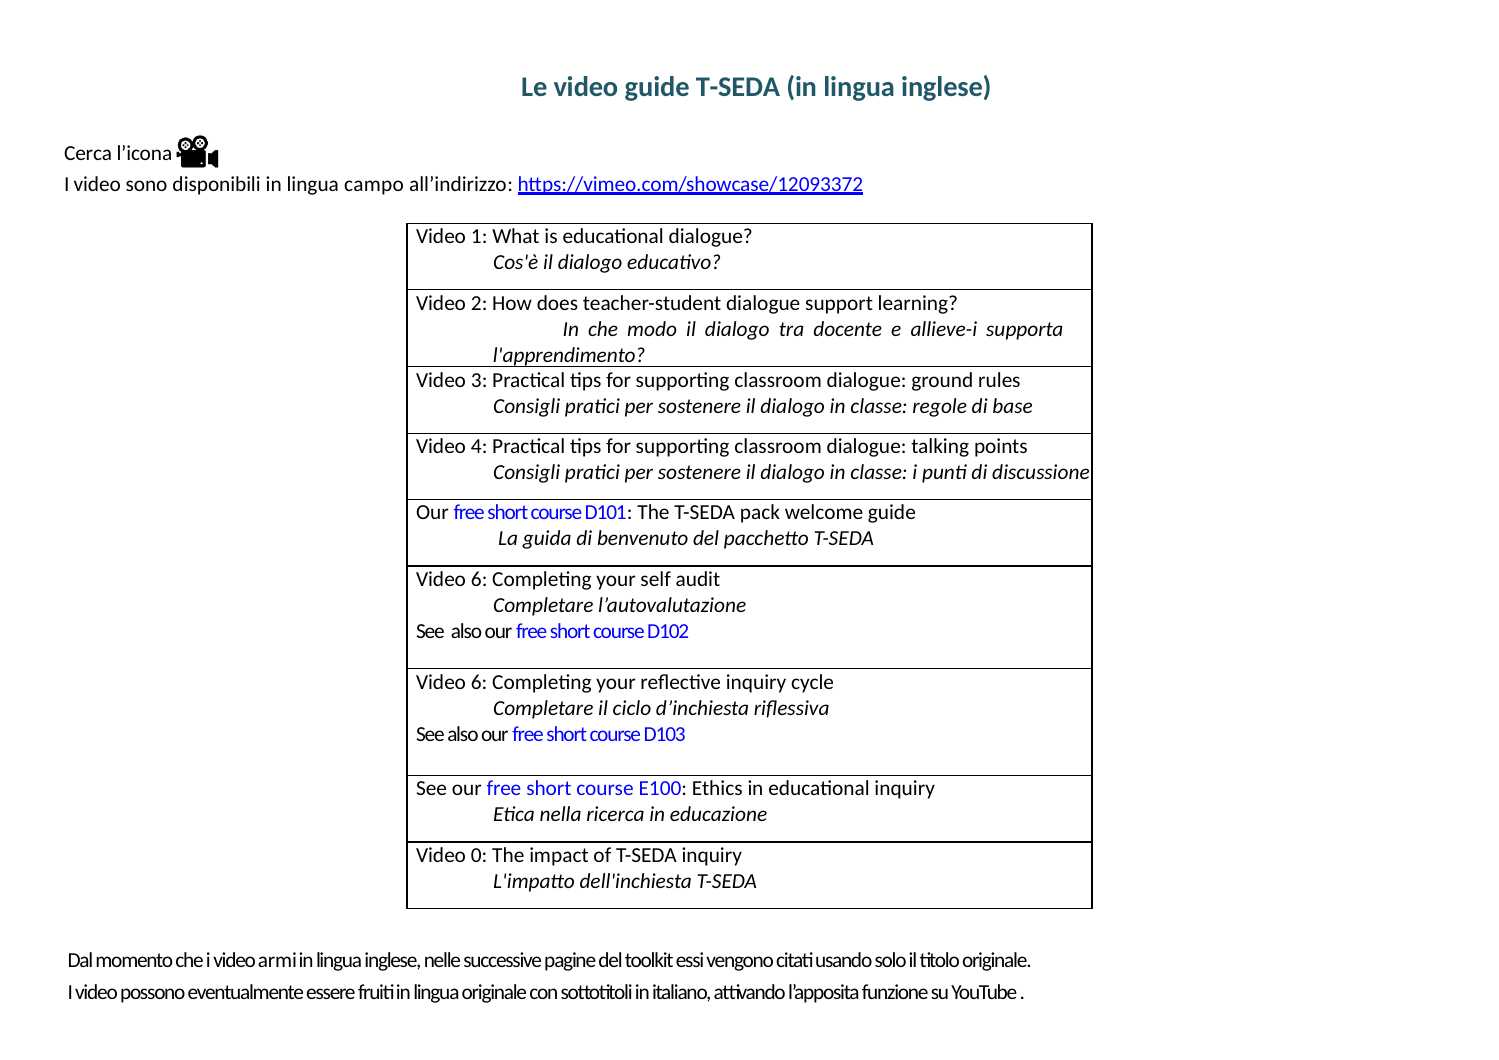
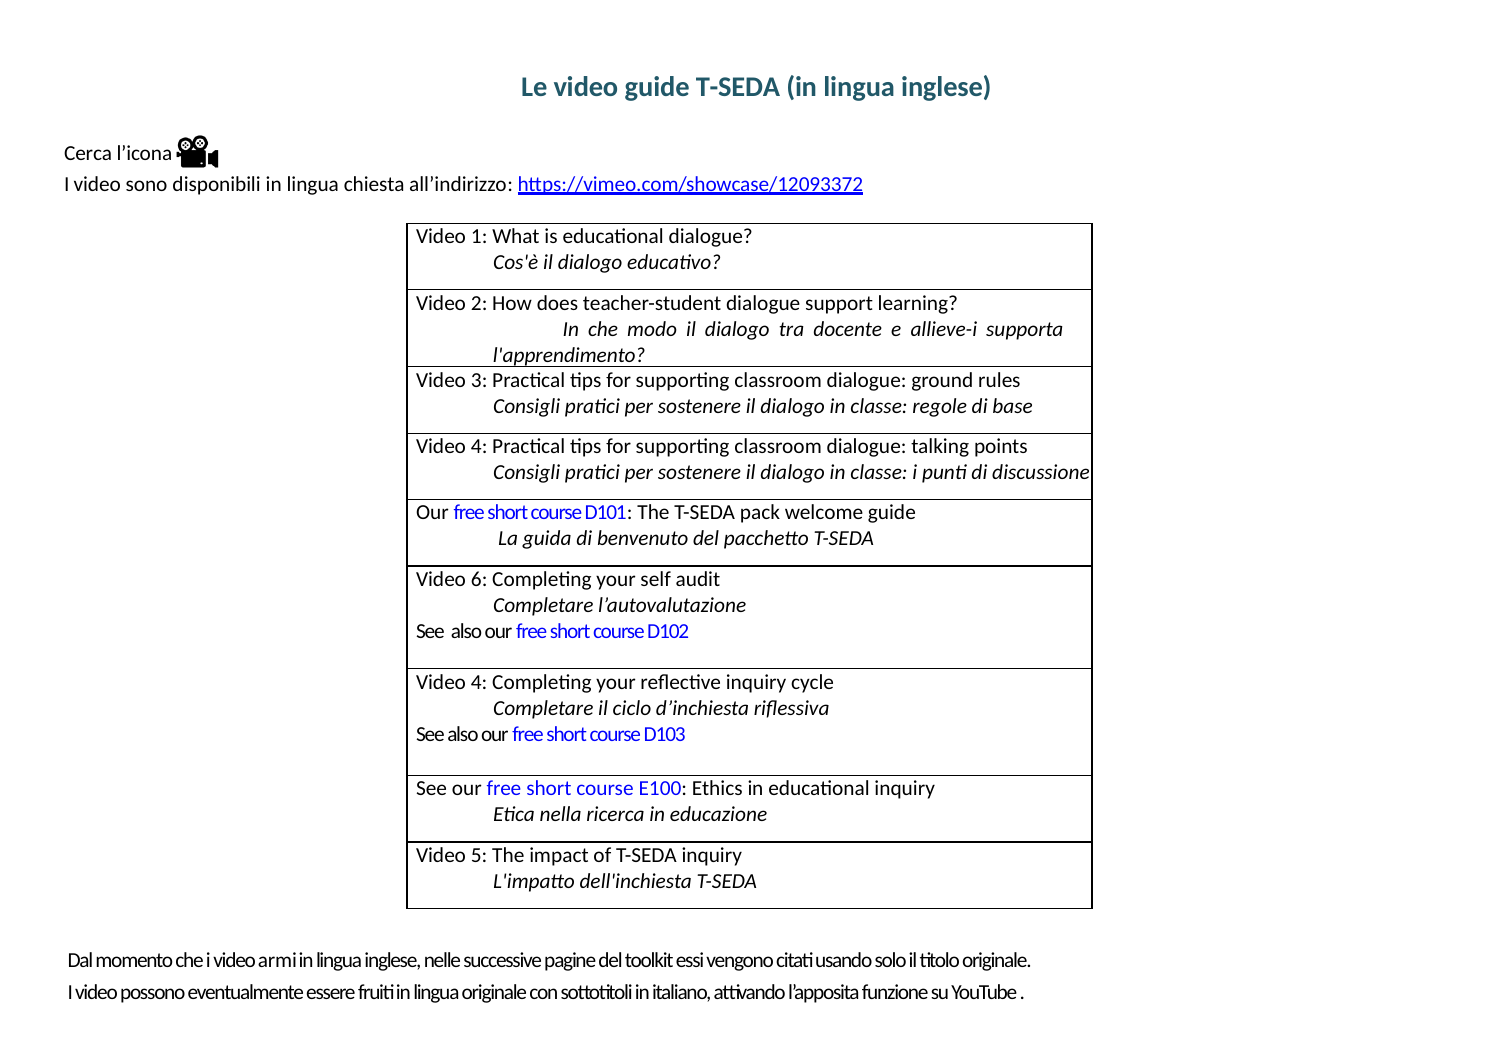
campo: campo -> chiesta (374, 184)
6: 6 -> 4 (479, 682)
0: 0 -> 5 (479, 855)
